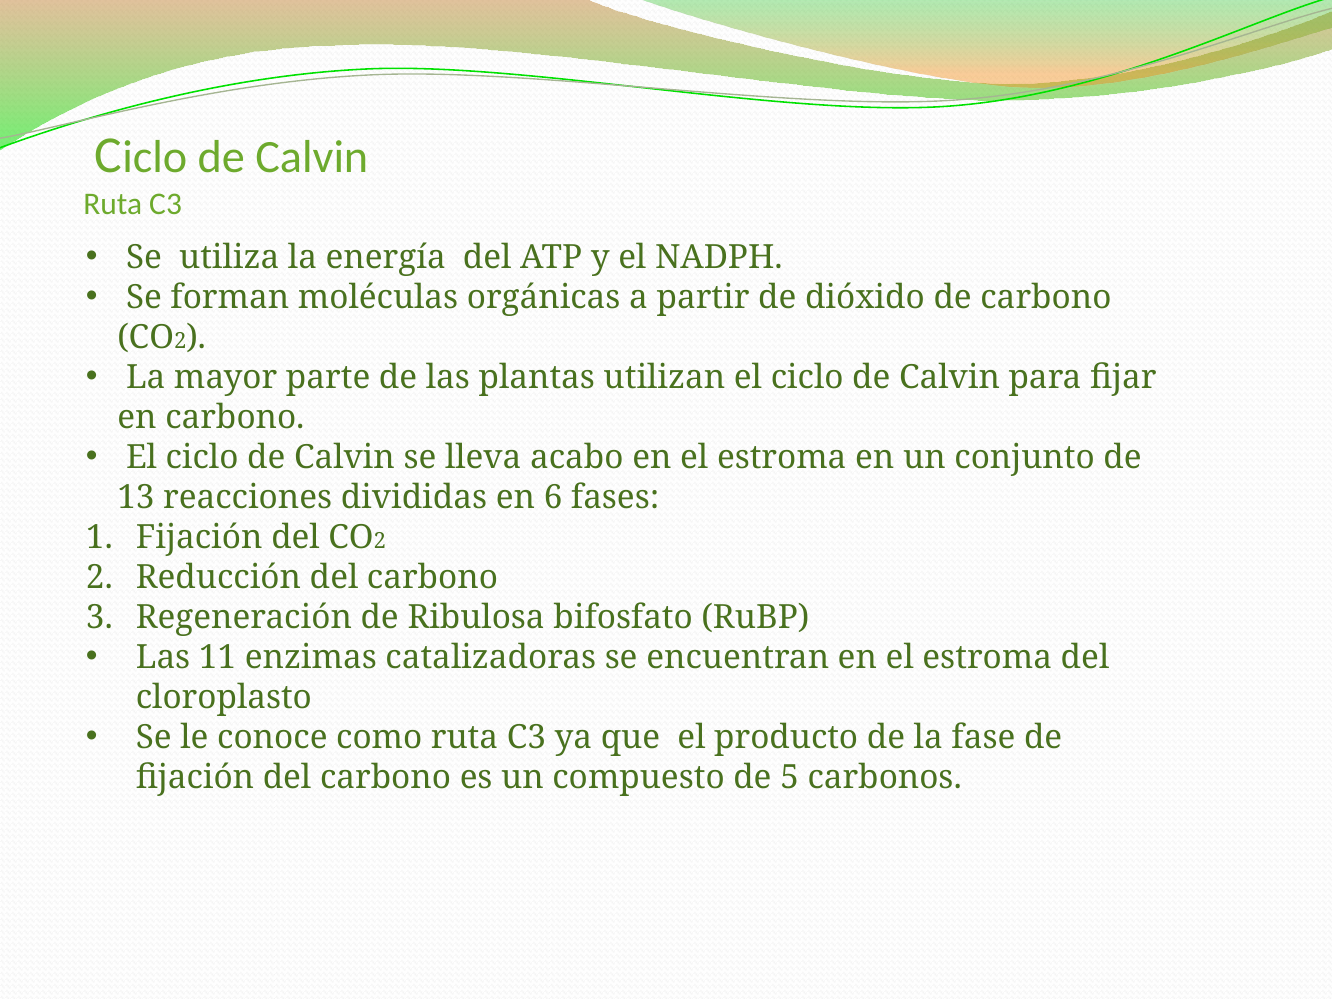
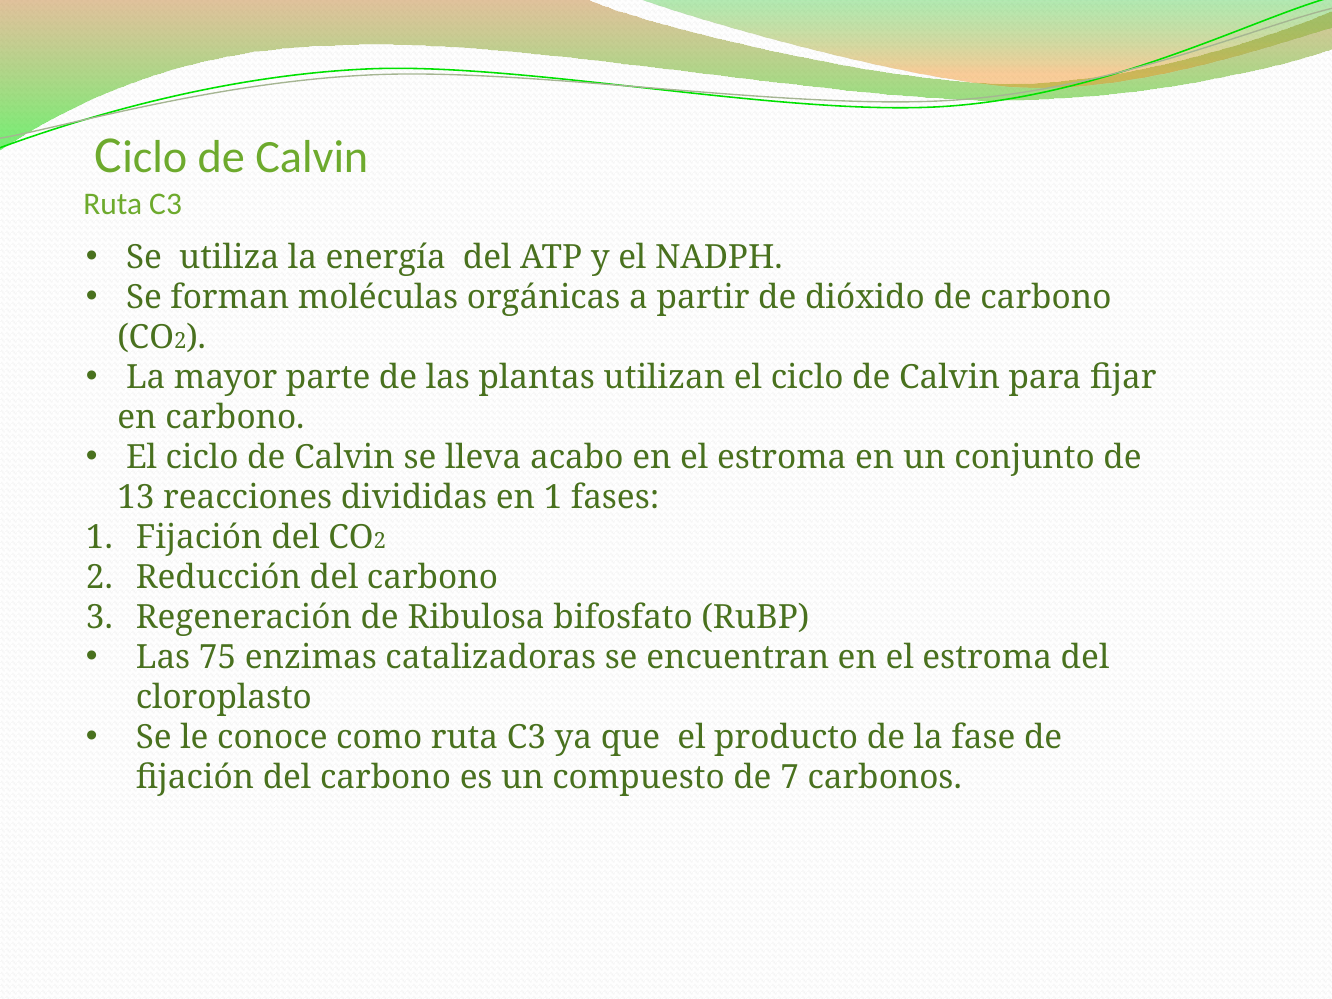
en 6: 6 -> 1 (553, 498)
11: 11 -> 75 (218, 657)
5: 5 -> 7 (790, 777)
